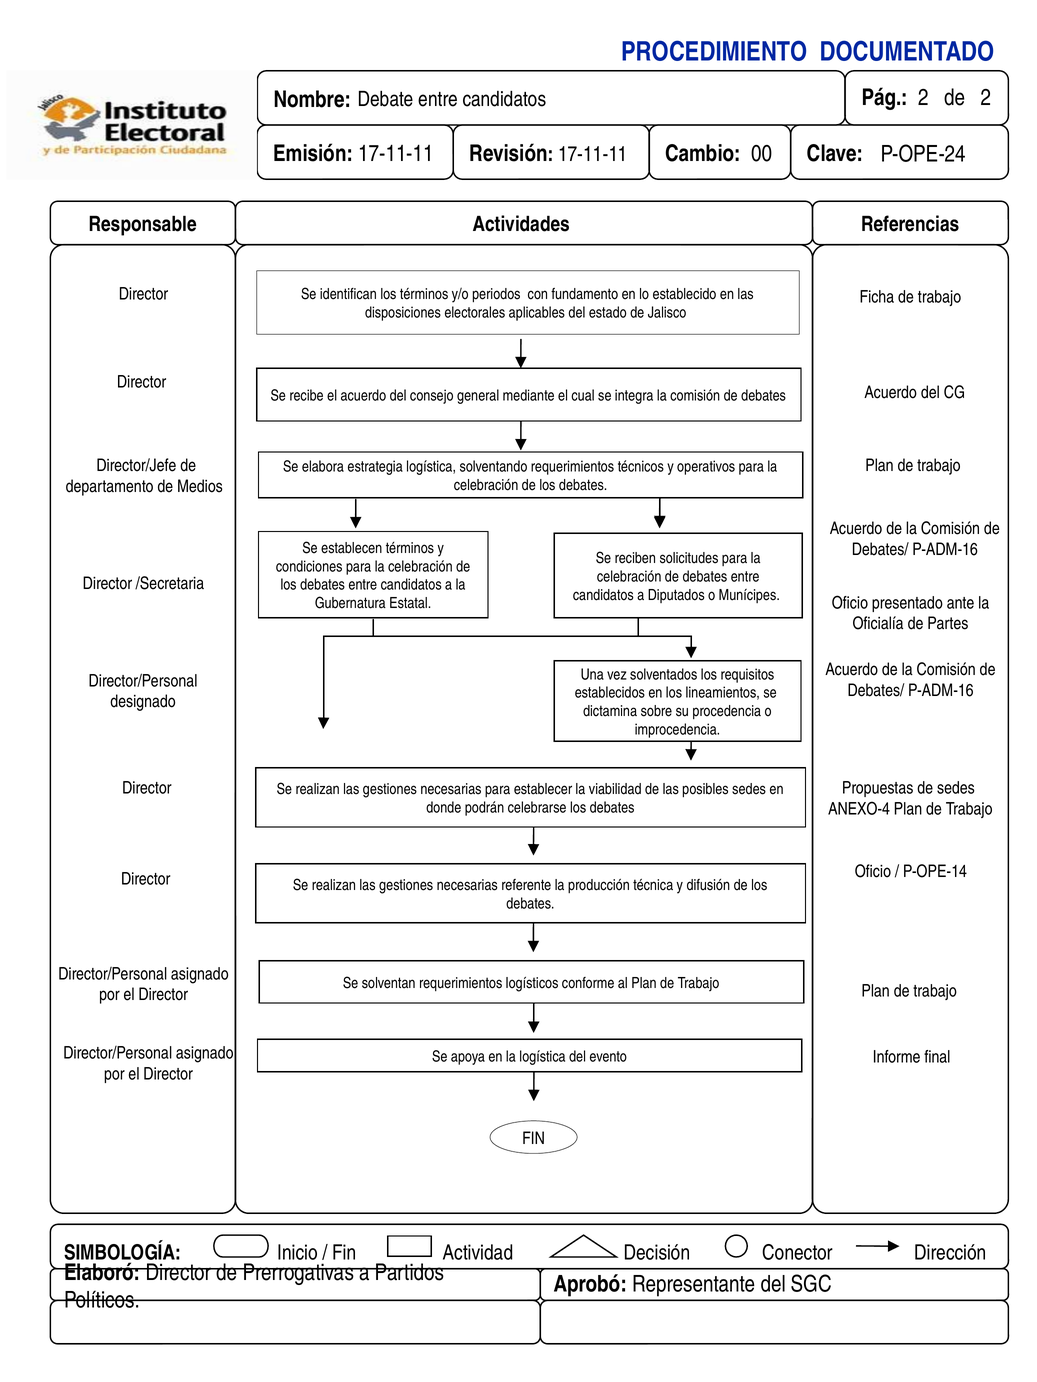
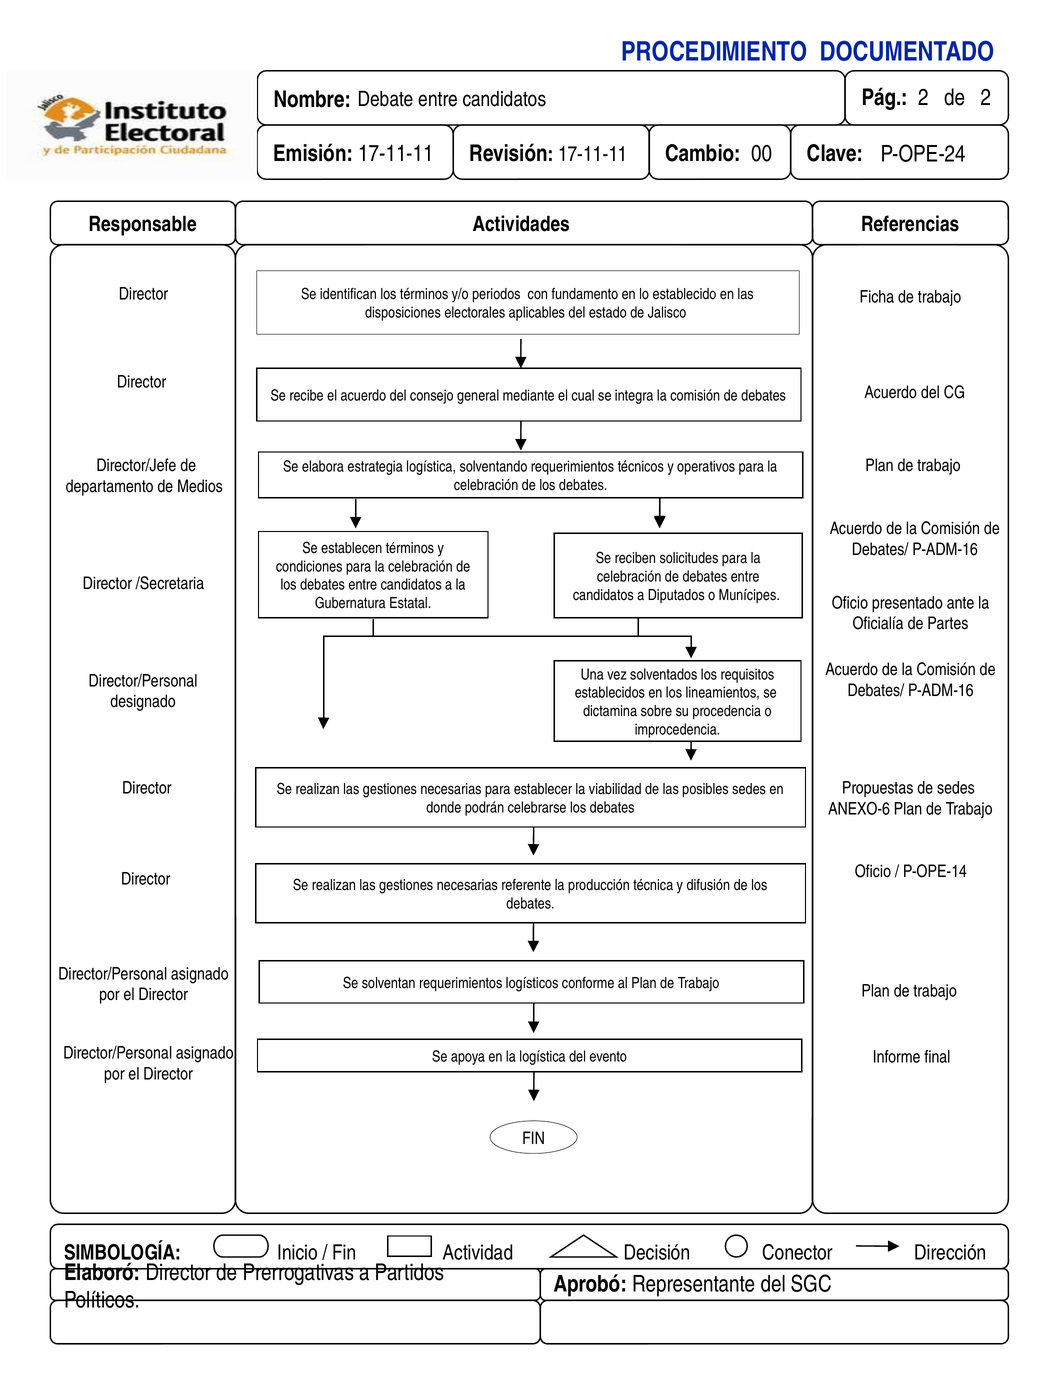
ANEXO-4: ANEXO-4 -> ANEXO-6 (859, 809)
